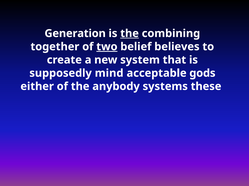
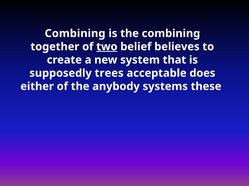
Generation: Generation -> Combining (75, 34)
the underline: present -> none (130, 34)
mind: mind -> trees (109, 73)
gods: gods -> does (202, 73)
